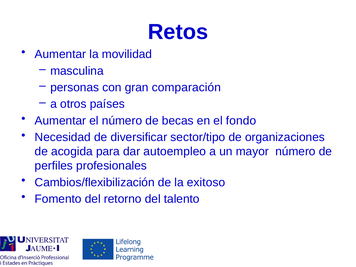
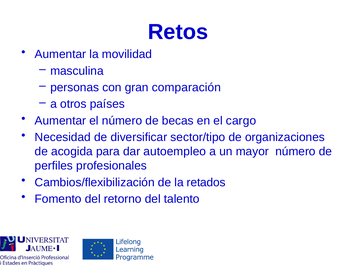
fondo: fondo -> cargo (241, 121)
exitoso: exitoso -> retados (206, 182)
